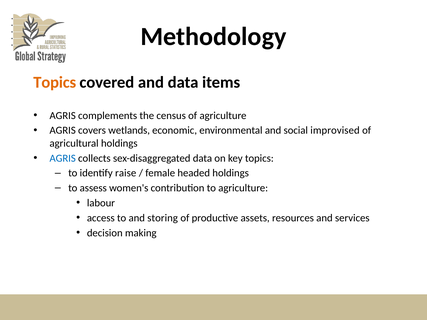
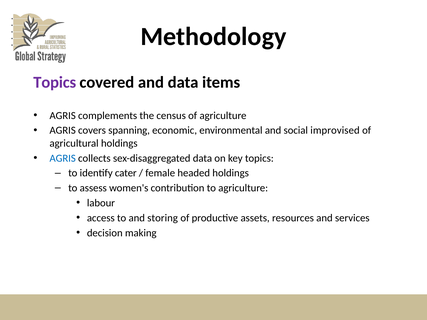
Topics colour: orange -> purple (55, 83)
wetlands: wetlands -> spanning (129, 131)
raise: raise -> cater (126, 173)
